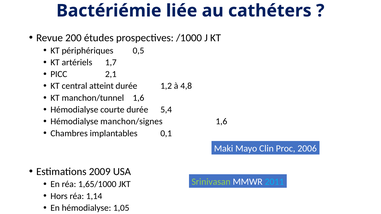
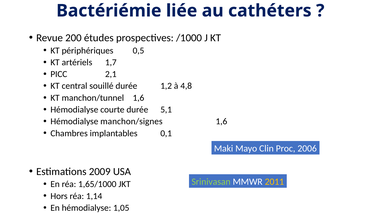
atteint: atteint -> souillé (101, 86)
5,4: 5,4 -> 5,1 (166, 110)
2011 colour: light blue -> yellow (274, 182)
